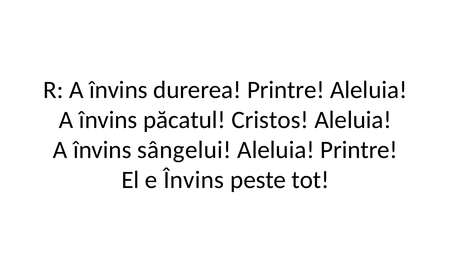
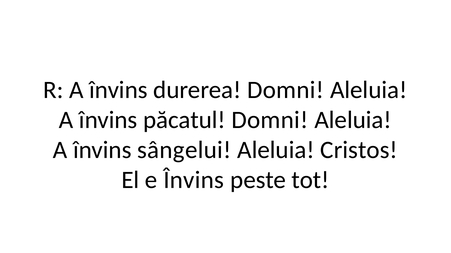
durerea Printre: Printre -> Domni (286, 90)
păcatul Cristos: Cristos -> Domni (270, 120)
Aleluia Printre: Printre -> Cristos (359, 150)
